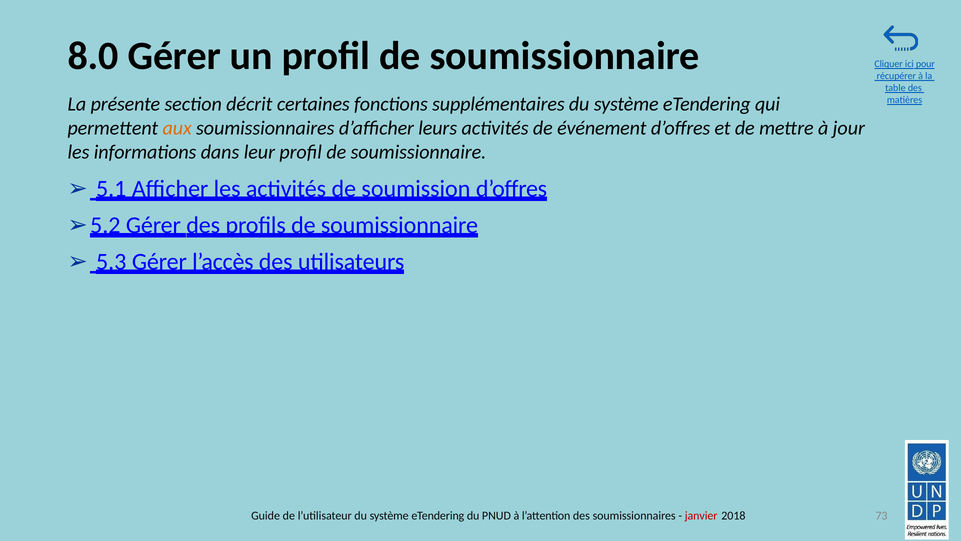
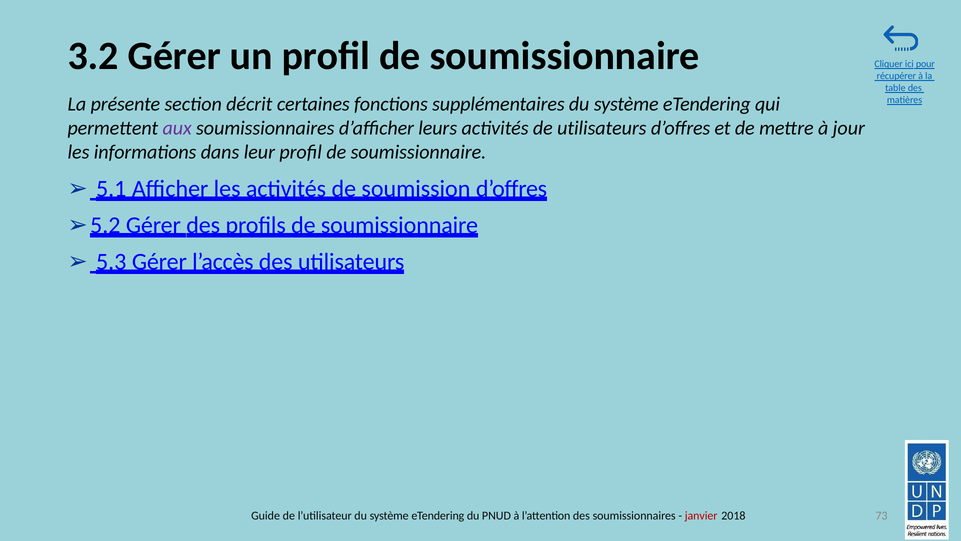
8.0: 8.0 -> 3.2 (93, 56)
aux colour: orange -> purple (177, 128)
de événement: événement -> utilisateurs (602, 128)
